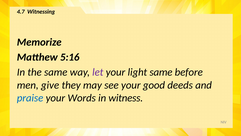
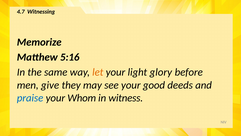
let colour: purple -> orange (98, 72)
light same: same -> glory (161, 72)
Words: Words -> Whom (82, 98)
